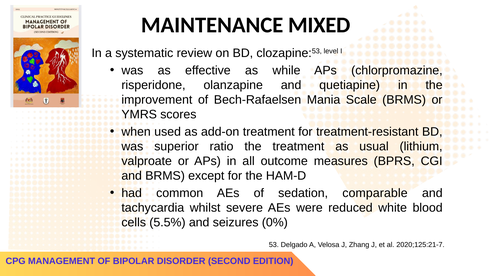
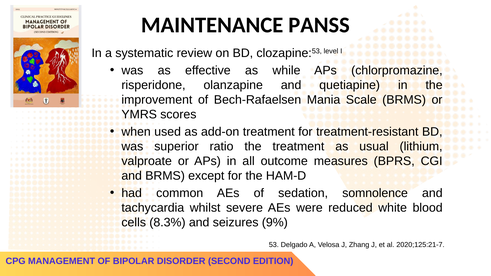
MIXED: MIXED -> PANSS (319, 25)
comparable: comparable -> somnolence (375, 193)
5.5%: 5.5% -> 8.3% (167, 223)
0%: 0% -> 9% (275, 223)
